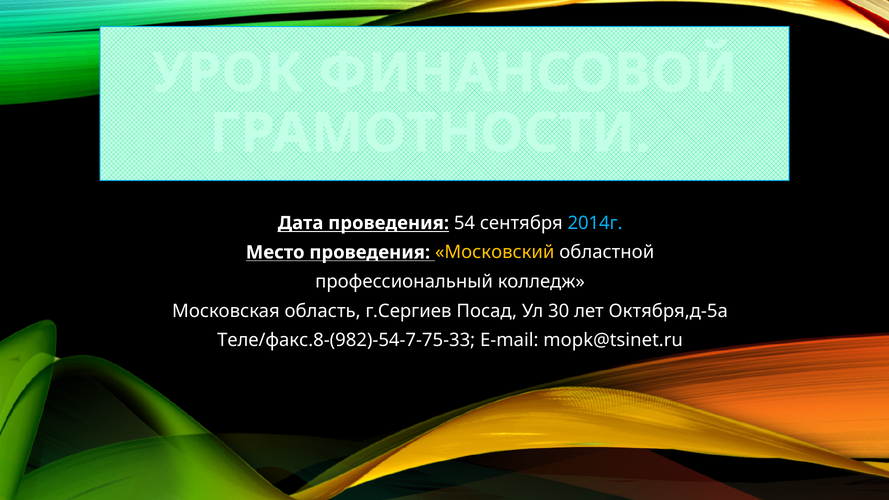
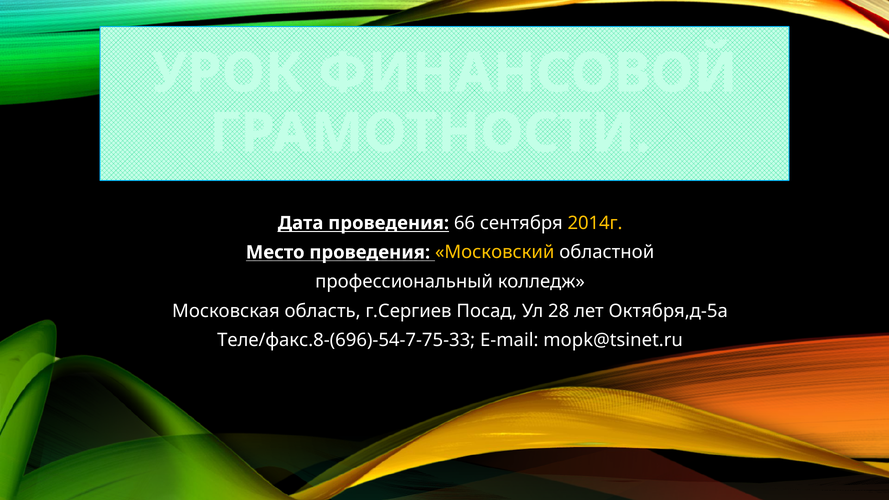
54: 54 -> 66 (464, 223)
2014г colour: light blue -> yellow (595, 223)
30: 30 -> 28 (559, 311)
Теле/факс.8-(982)-54-7-75-33: Теле/факс.8-(982)-54-7-75-33 -> Теле/факс.8-(696)-54-7-75-33 (346, 340)
